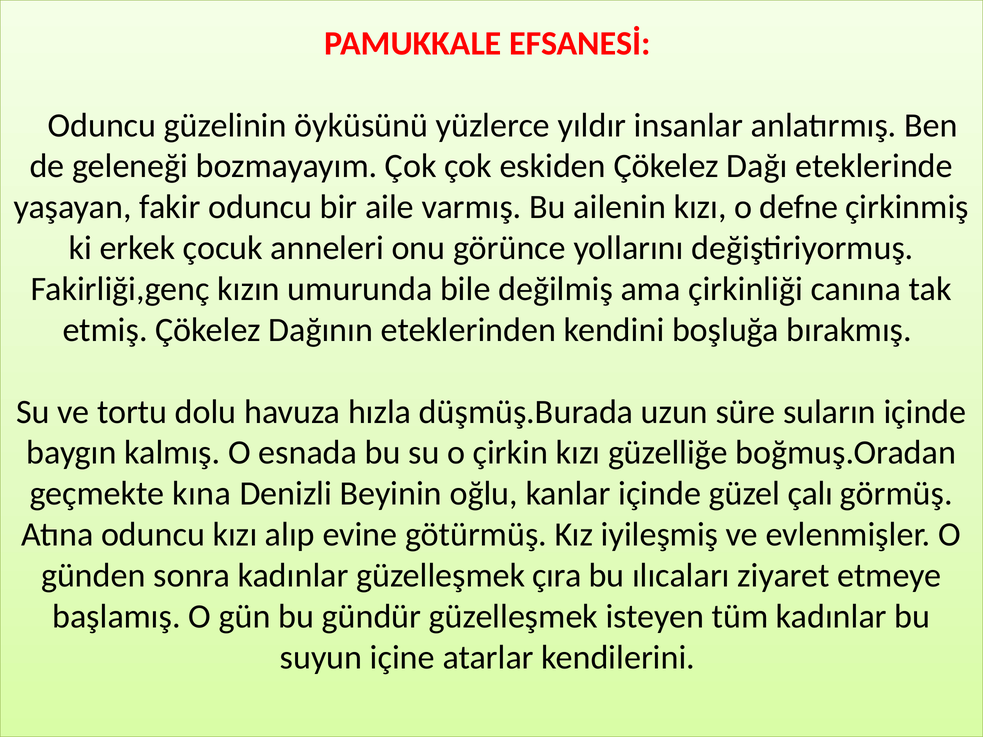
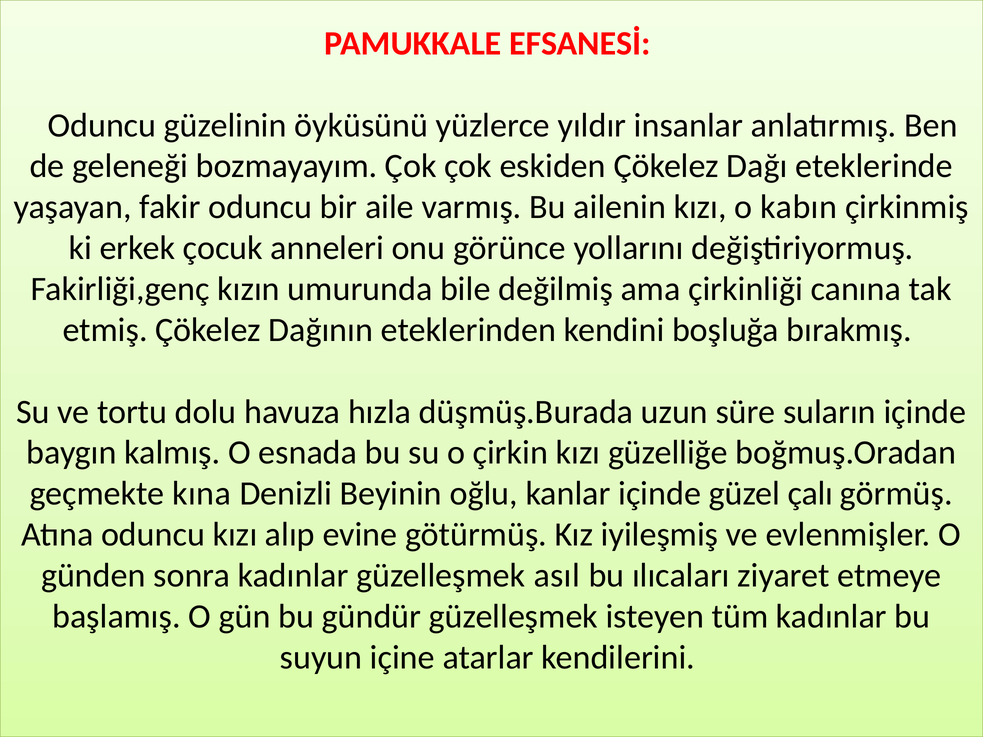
defne: defne -> kabın (799, 207)
çıra: çıra -> asıl (557, 576)
